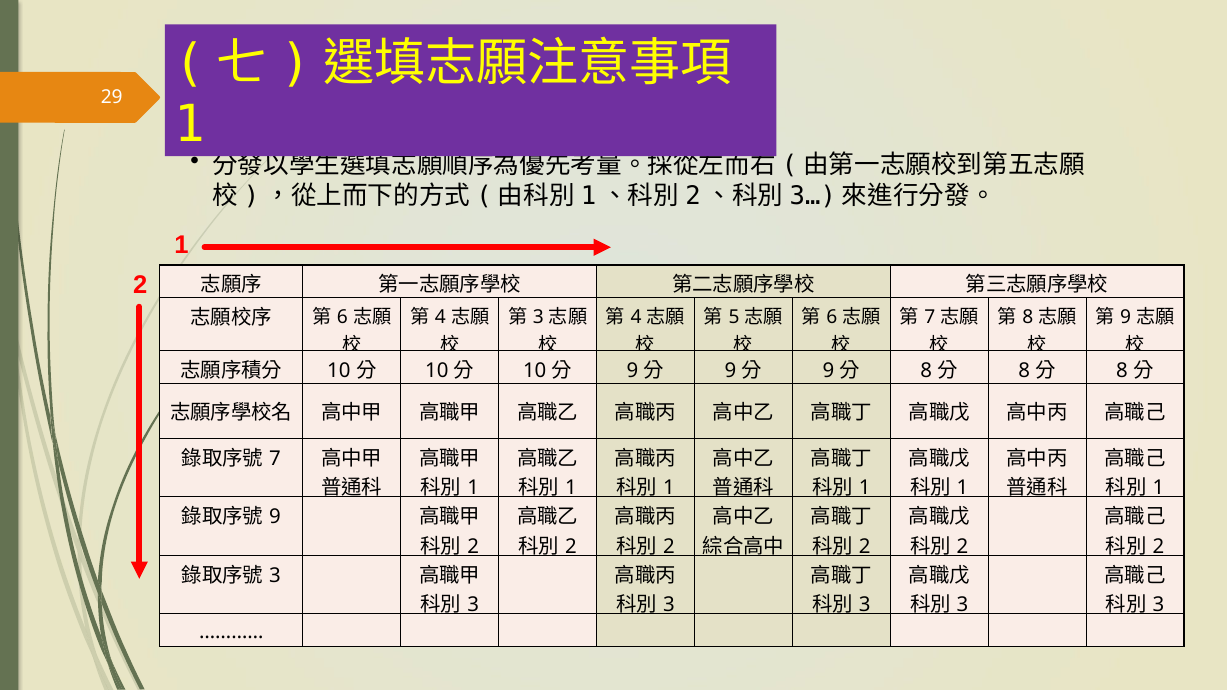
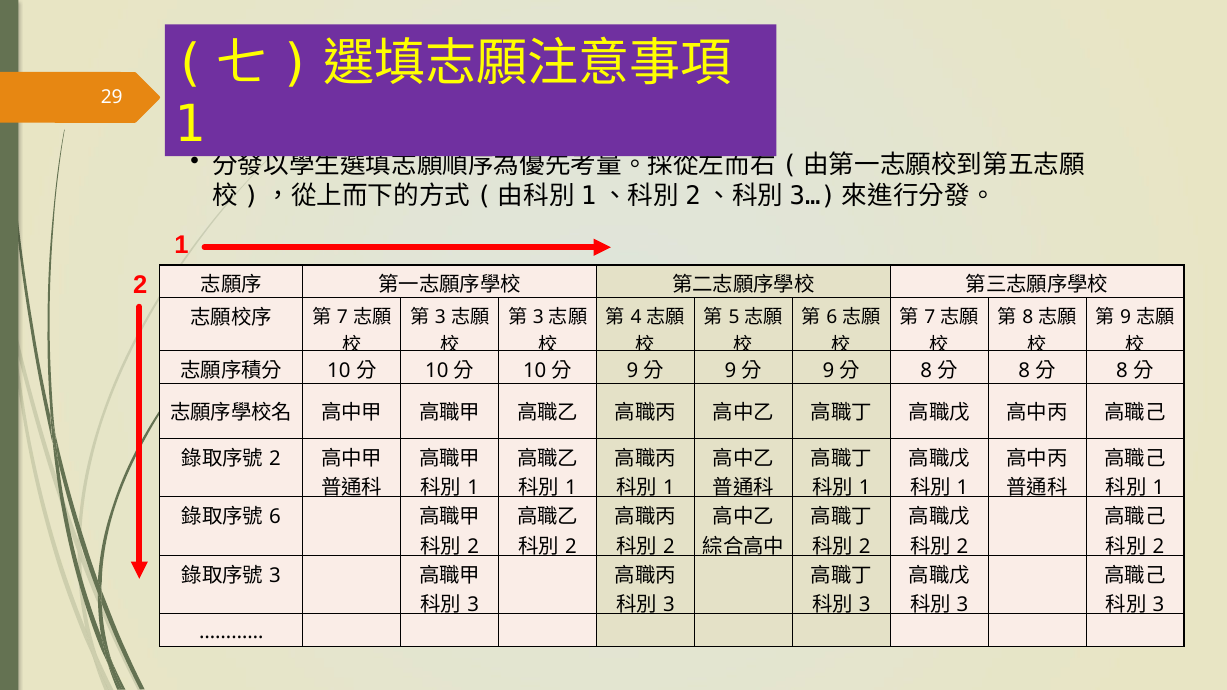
4: 4 -> 3 (440, 317)
6: 6 -> 7 (342, 317)
7: 7 -> 2 (275, 458)
9: 9 -> 6 (275, 517)
